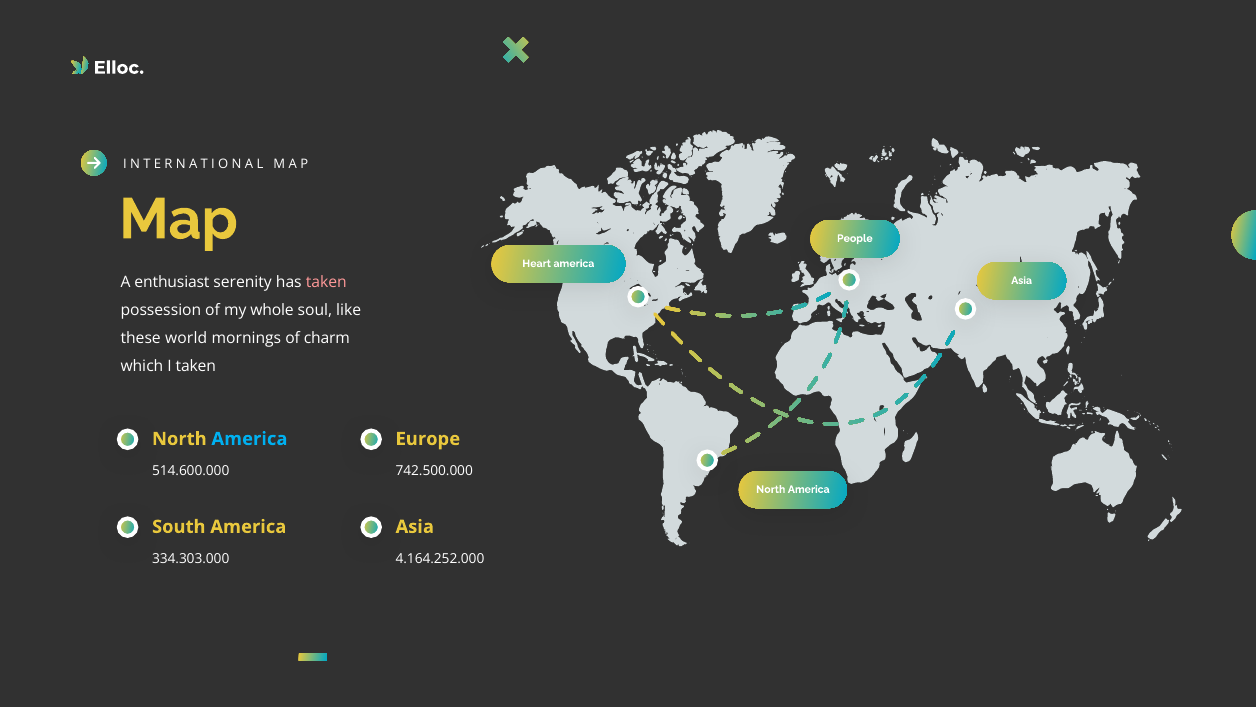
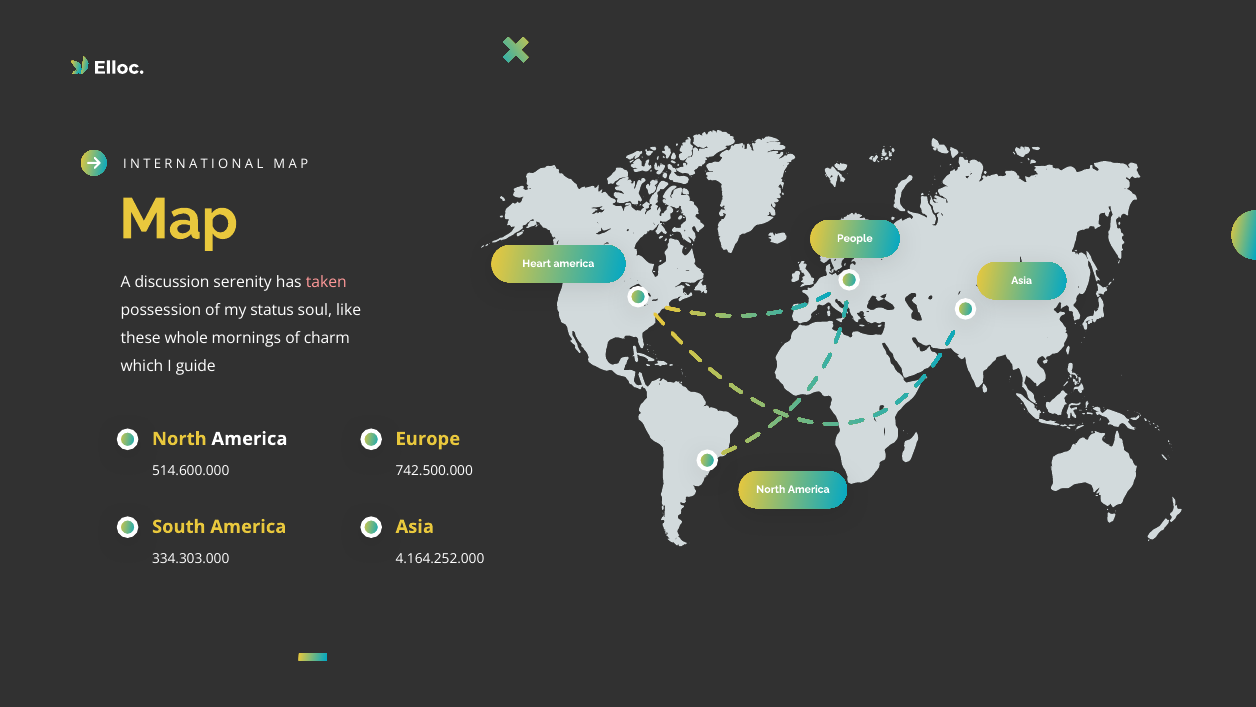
enthusiast: enthusiast -> discussion (172, 282)
whole: whole -> status (272, 310)
world: world -> whole (186, 338)
I taken: taken -> guide (196, 366)
America colour: light blue -> white (249, 439)
